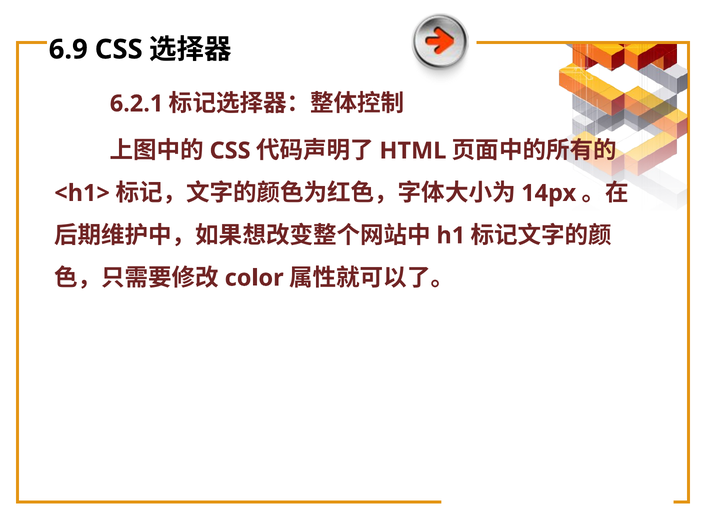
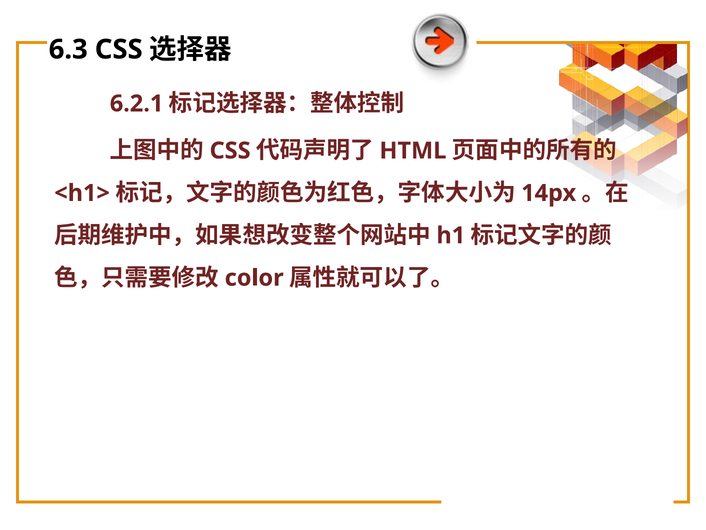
6.9: 6.9 -> 6.3 (68, 49)
